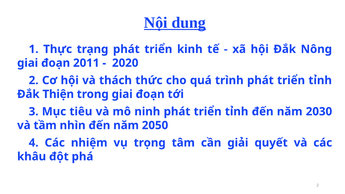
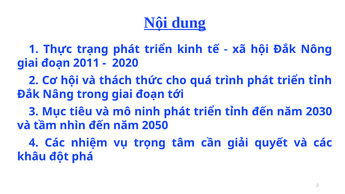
Thiện: Thiện -> Nâng (58, 94)
